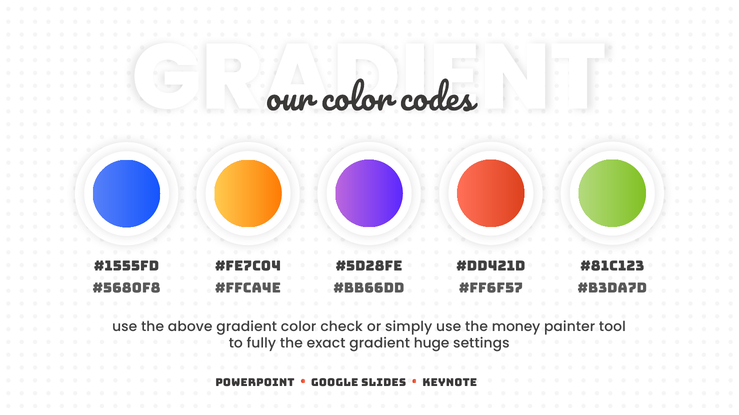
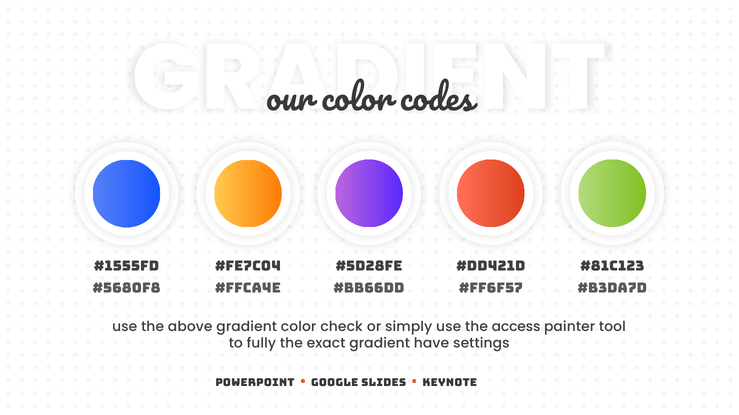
money: money -> access (516, 327)
huge: huge -> have (431, 344)
